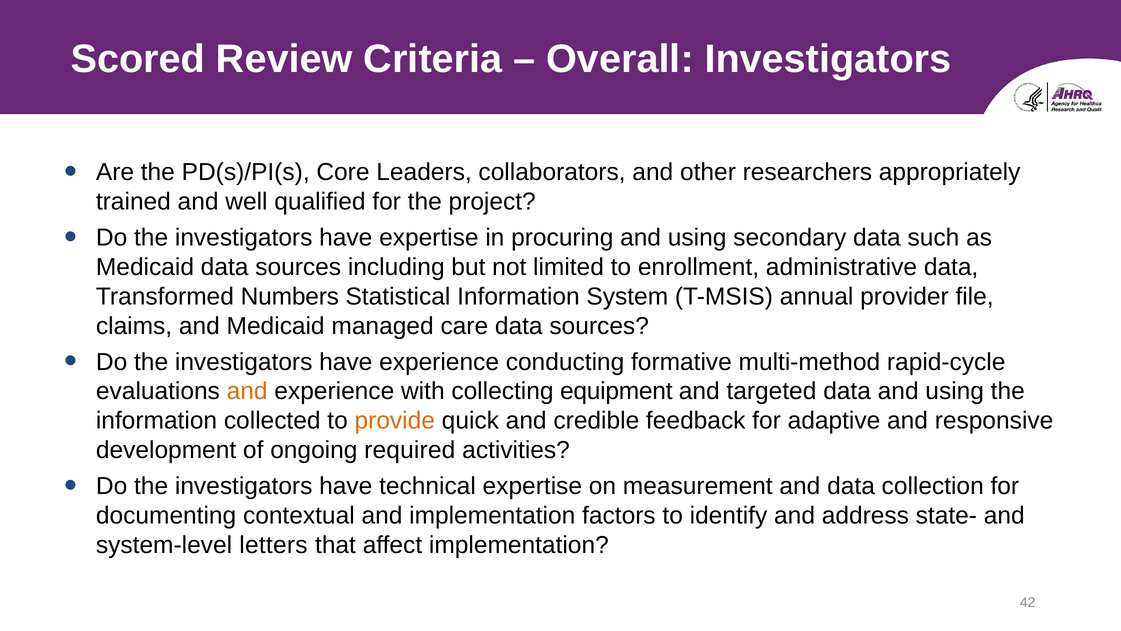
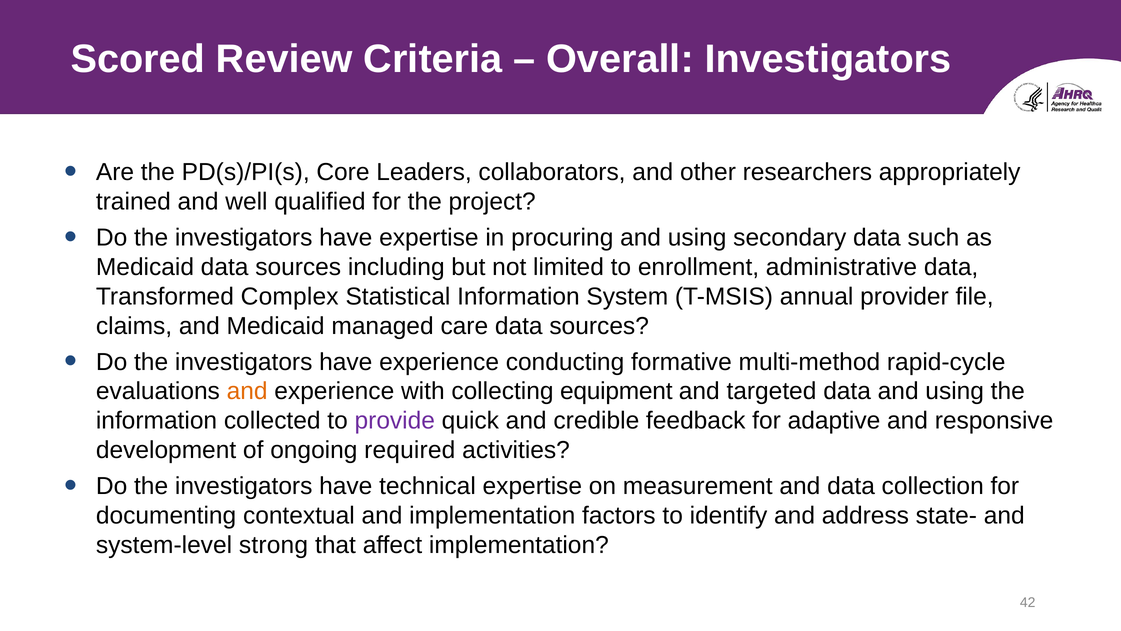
Numbers: Numbers -> Complex (290, 296)
provide colour: orange -> purple (395, 421)
letters: letters -> strong (273, 545)
